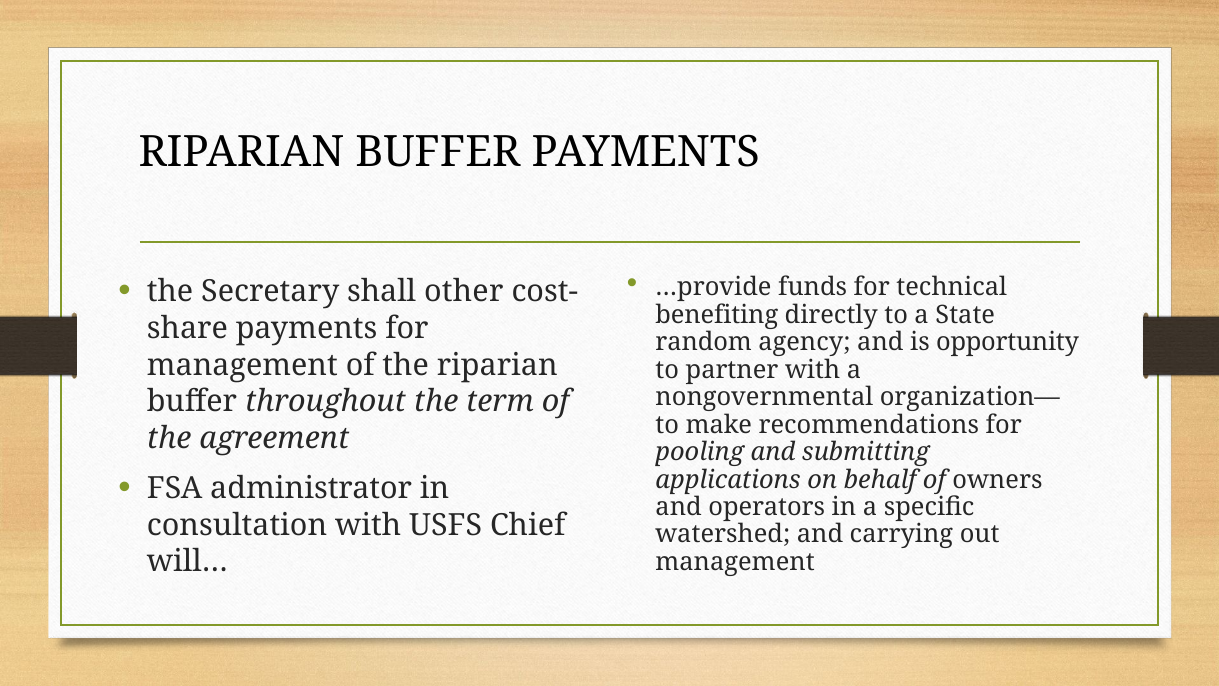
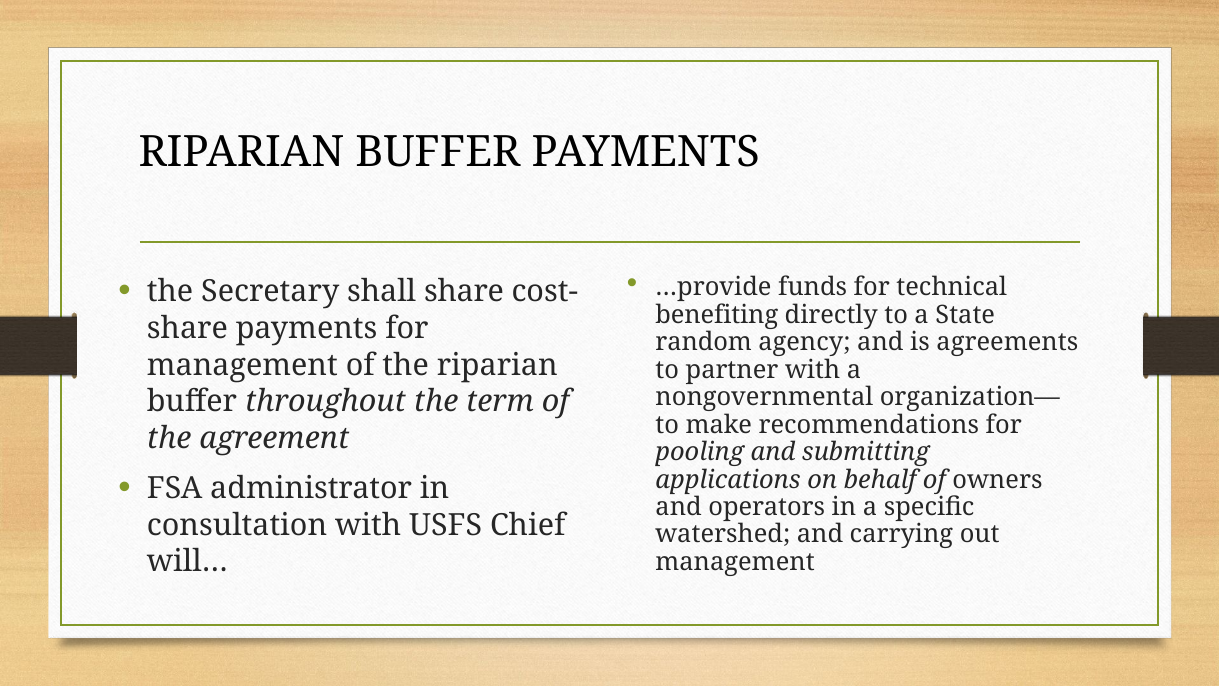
shall other: other -> share (464, 292)
opportunity: opportunity -> agreements (1007, 342)
